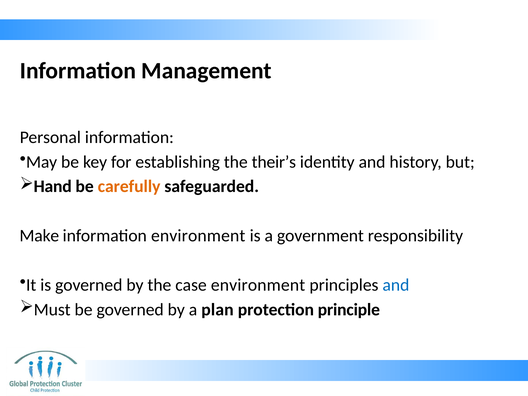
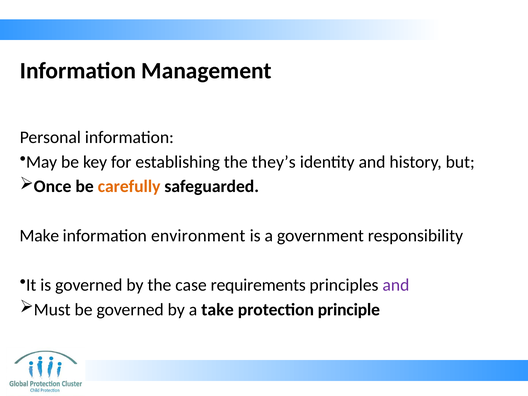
their’s: their’s -> they’s (274, 162)
Hand: Hand -> Once (53, 187)
case environment: environment -> requirements (258, 285)
and colour: blue -> purple (396, 285)
plan: plan -> take (217, 310)
